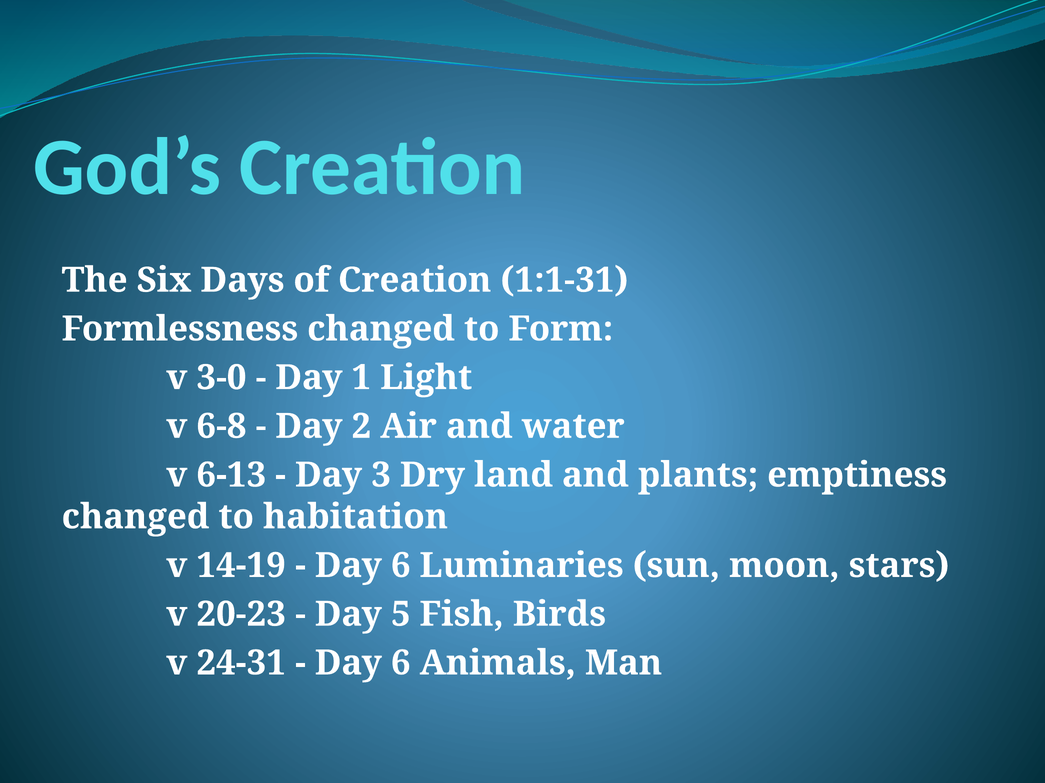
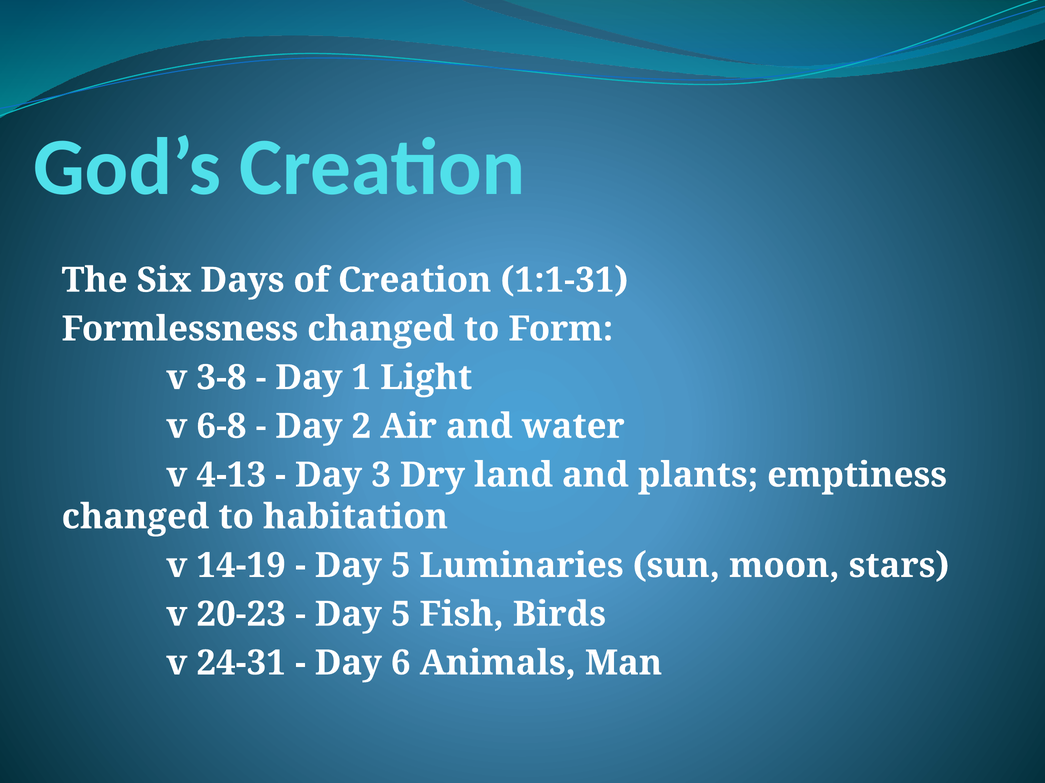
3-0: 3-0 -> 3-8 (221, 378)
6-13: 6-13 -> 4-13 (231, 475)
6: 6 -> 5 (401, 566)
